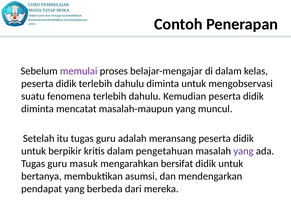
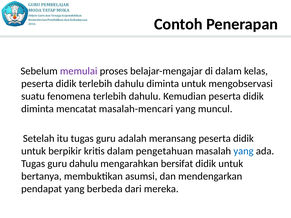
masalah-maupun: masalah-maupun -> masalah-mencari (136, 109)
yang colour: purple -> blue (244, 151)
guru masuk: masuk -> dahulu (84, 164)
